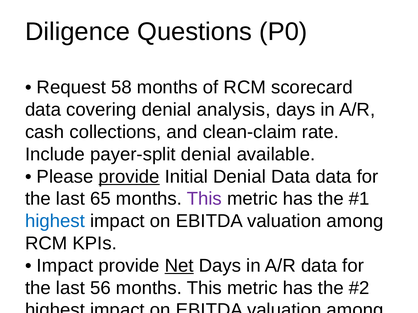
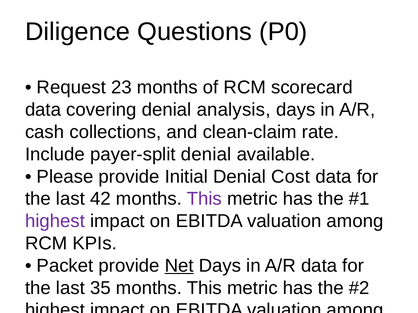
58: 58 -> 23 (121, 88)
provide underline: present -> none (129, 177)
Denial Data: Data -> Cost (291, 177)
65: 65 -> 42 (100, 199)
highest colour: blue -> purple (55, 221)
Impact: Impact -> Packet (65, 266)
56: 56 -> 35 (100, 288)
